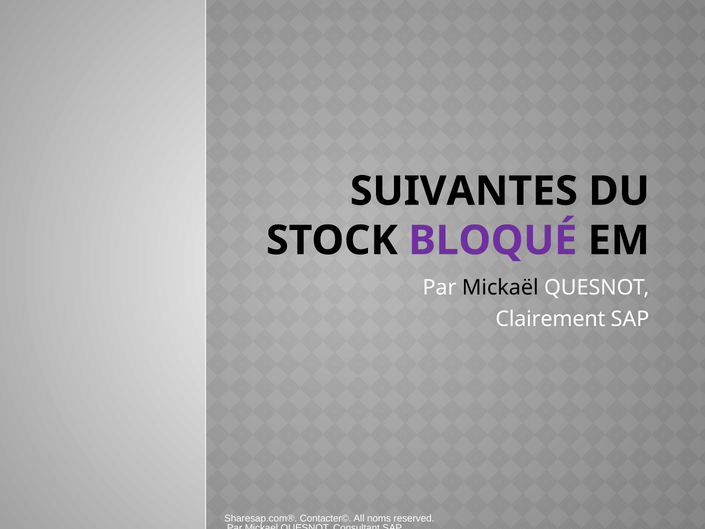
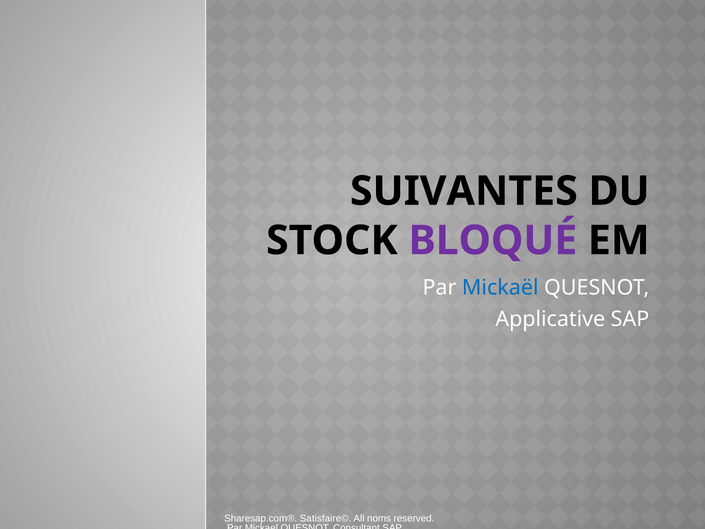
Mickaël colour: black -> blue (500, 287)
Clairement: Clairement -> Applicative (550, 319)
Contacter©: Contacter© -> Satisfaire© (326, 518)
